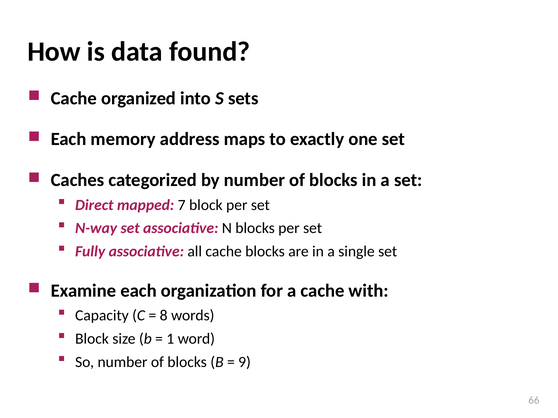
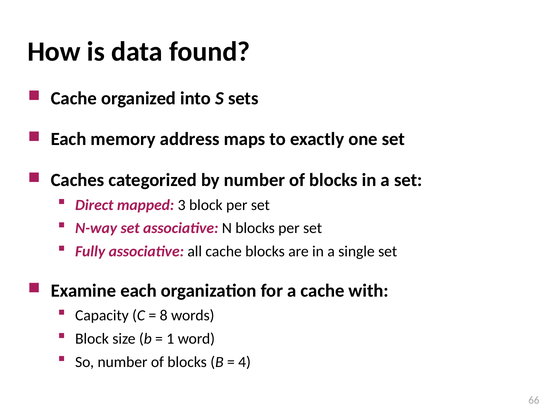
7: 7 -> 3 (182, 205)
9: 9 -> 4 (245, 362)
